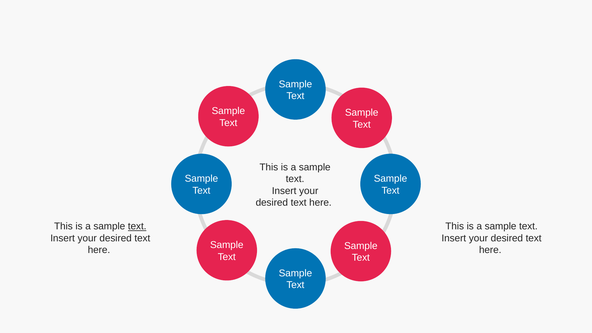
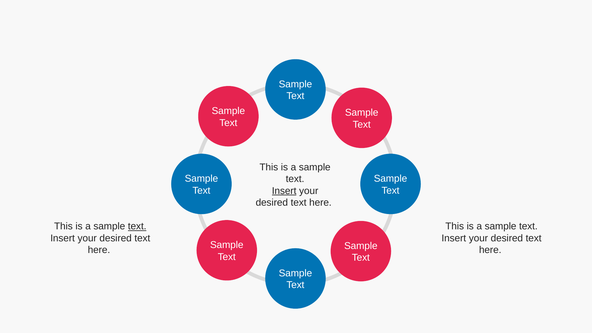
Insert underline: none -> present (284, 191)
